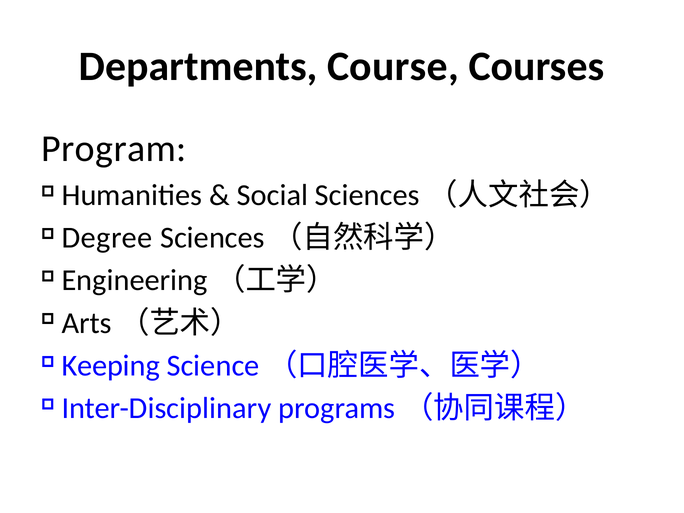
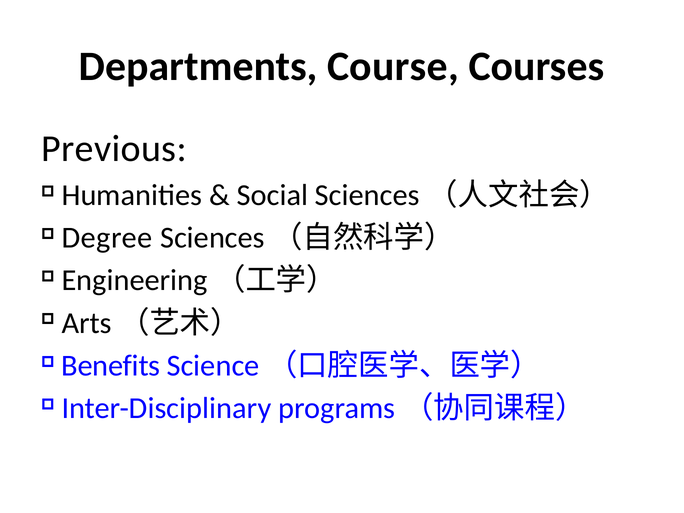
Program: Program -> Previous (114, 149)
Keeping: Keeping -> Benefits (111, 366)
